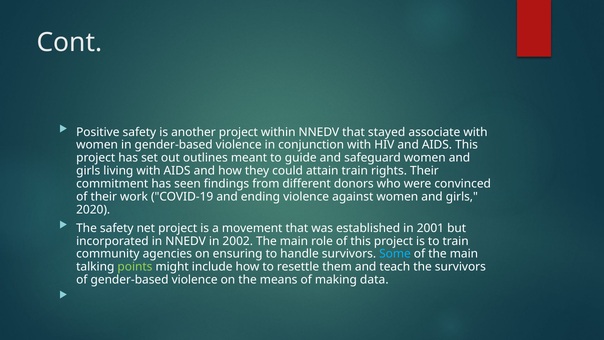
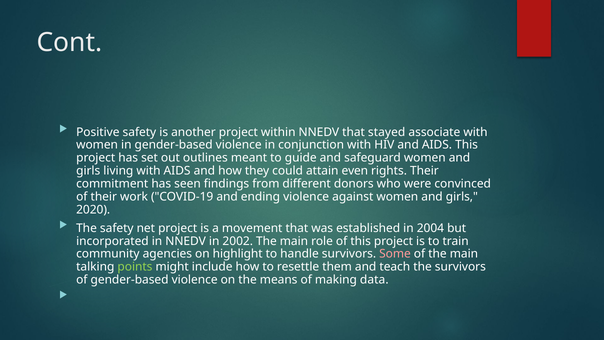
attain train: train -> even (355, 171)
2001: 2001 -> 2004 (430, 228)
ensuring: ensuring -> highlight (238, 254)
Some colour: light blue -> pink (395, 254)
